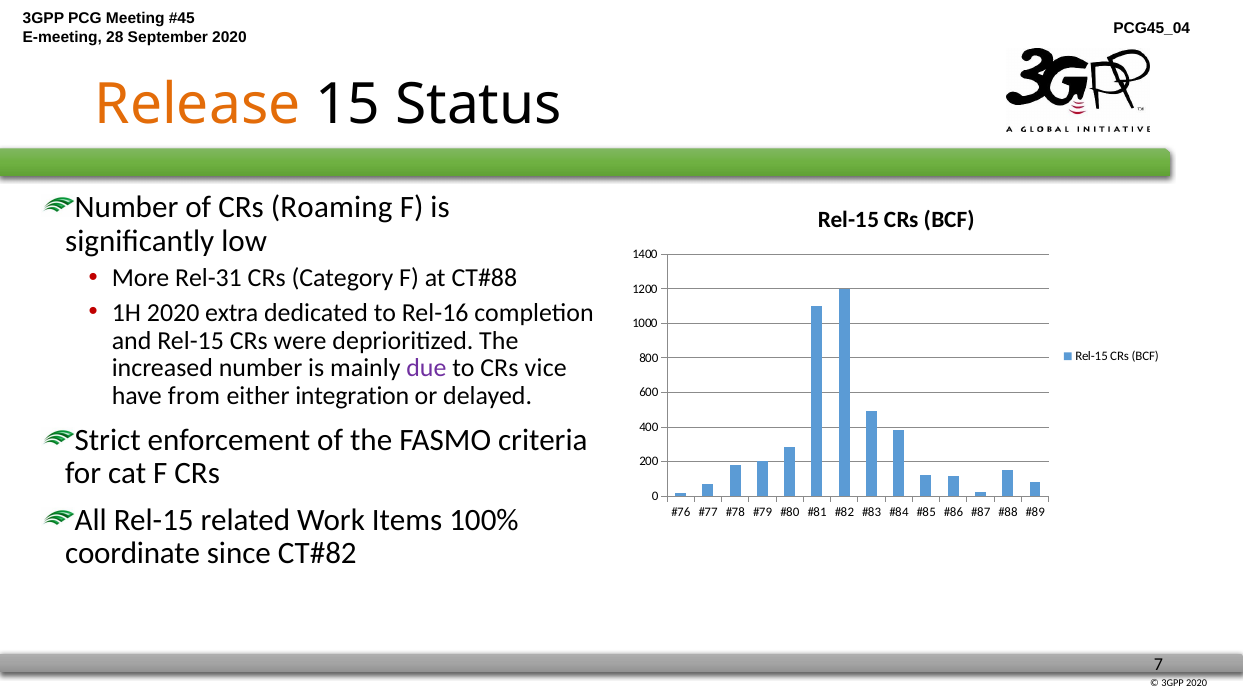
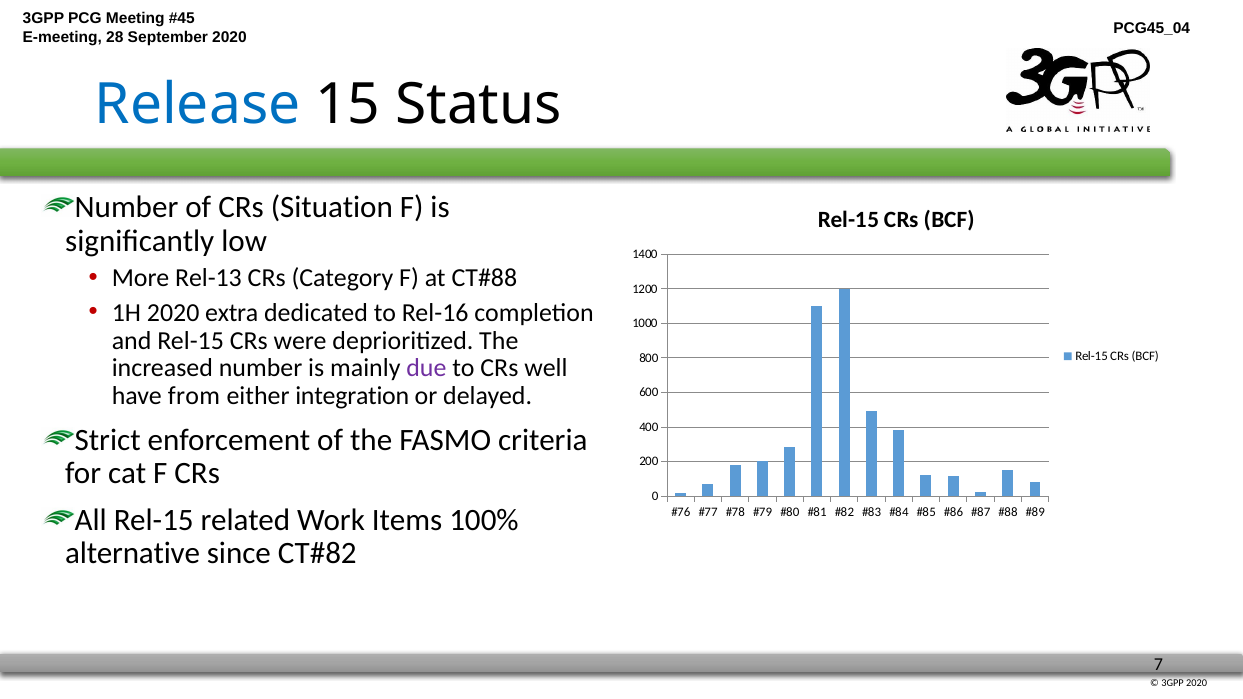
Release colour: orange -> blue (198, 104)
Roaming: Roaming -> Situation (332, 207)
Rel-31: Rel-31 -> Rel-13 (208, 278)
vice: vice -> well (546, 369)
coordinate: coordinate -> alternative (133, 554)
